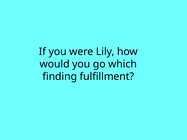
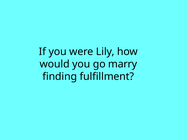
which: which -> marry (123, 64)
